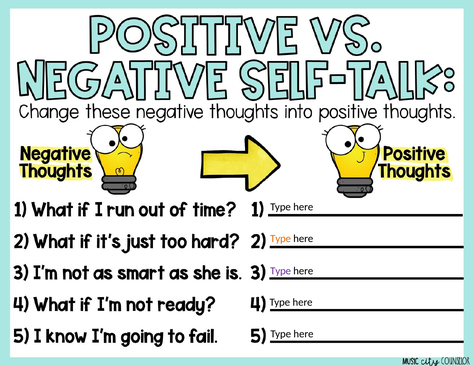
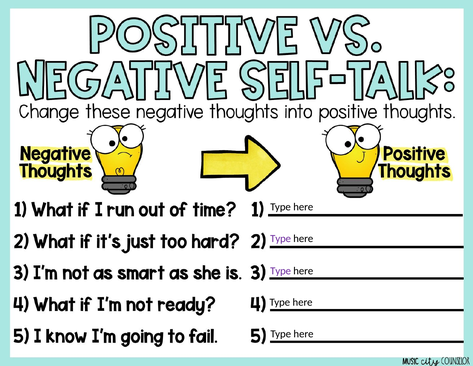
Type colour: orange -> purple (281, 238)
